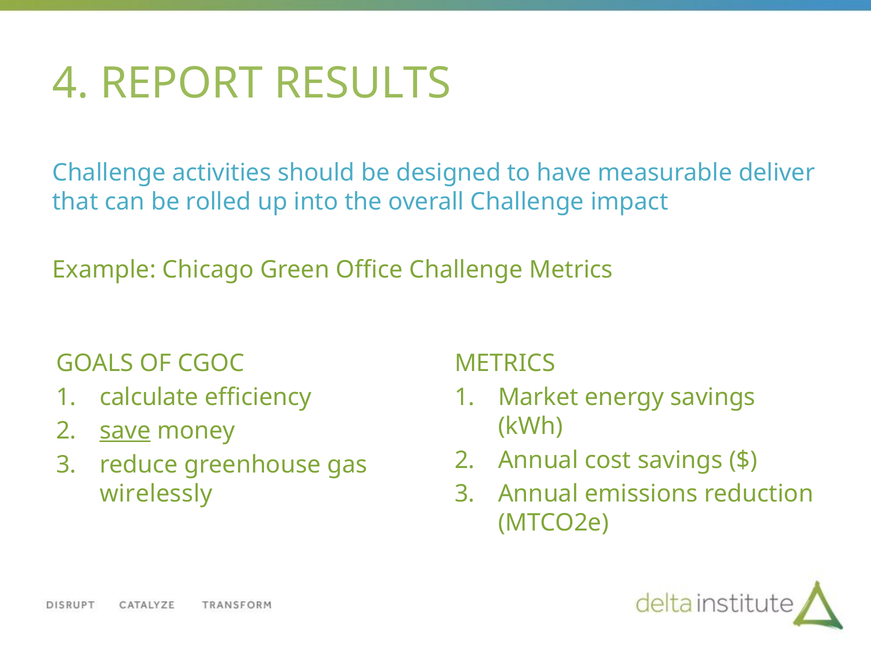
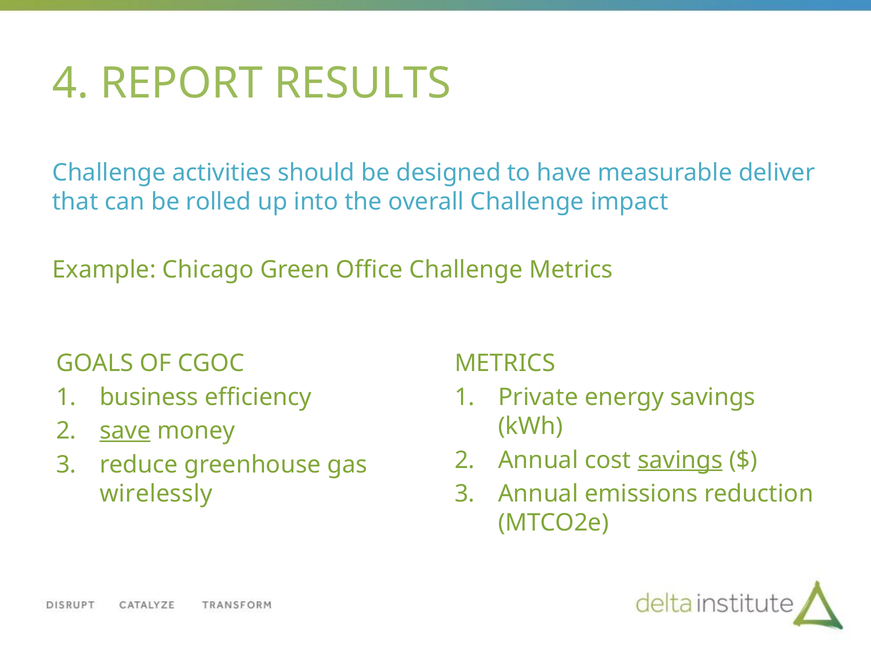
calculate: calculate -> business (149, 397)
Market: Market -> Private (538, 397)
savings underline: none -> present (680, 460)
